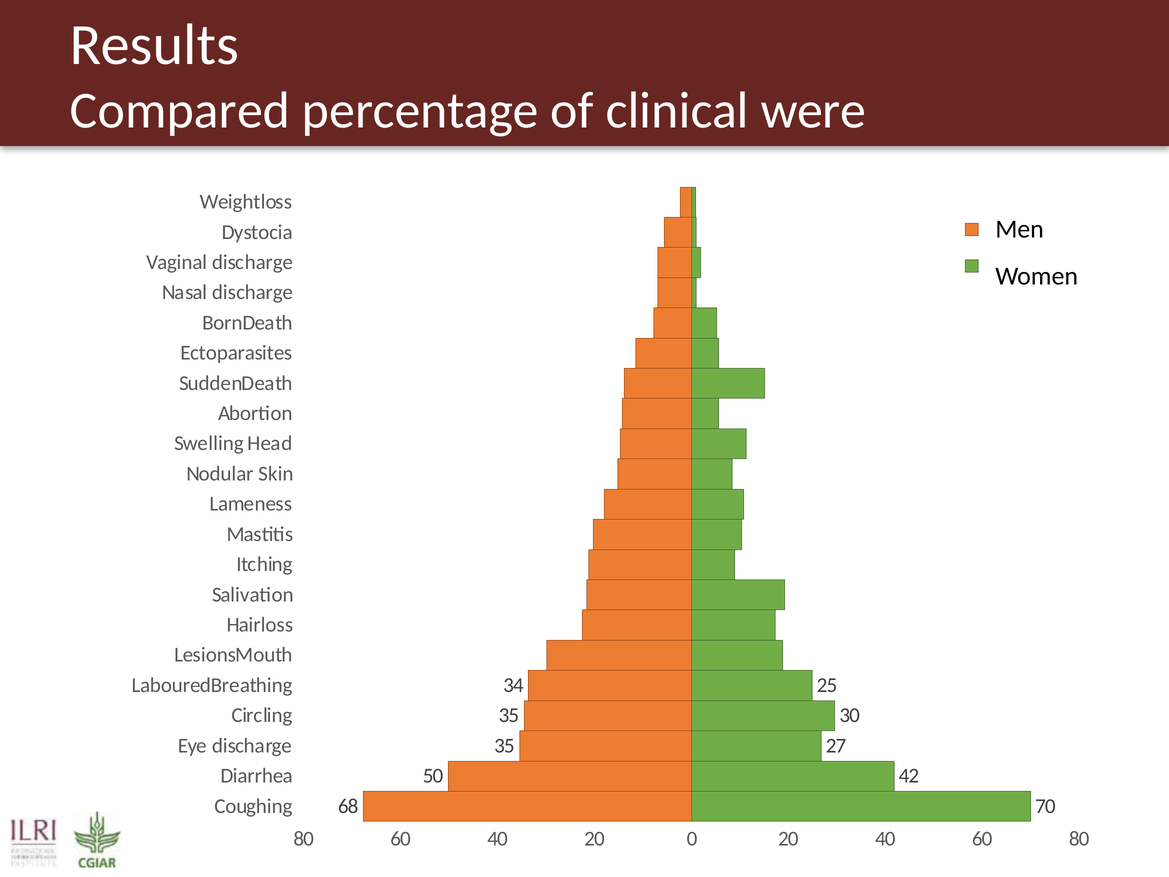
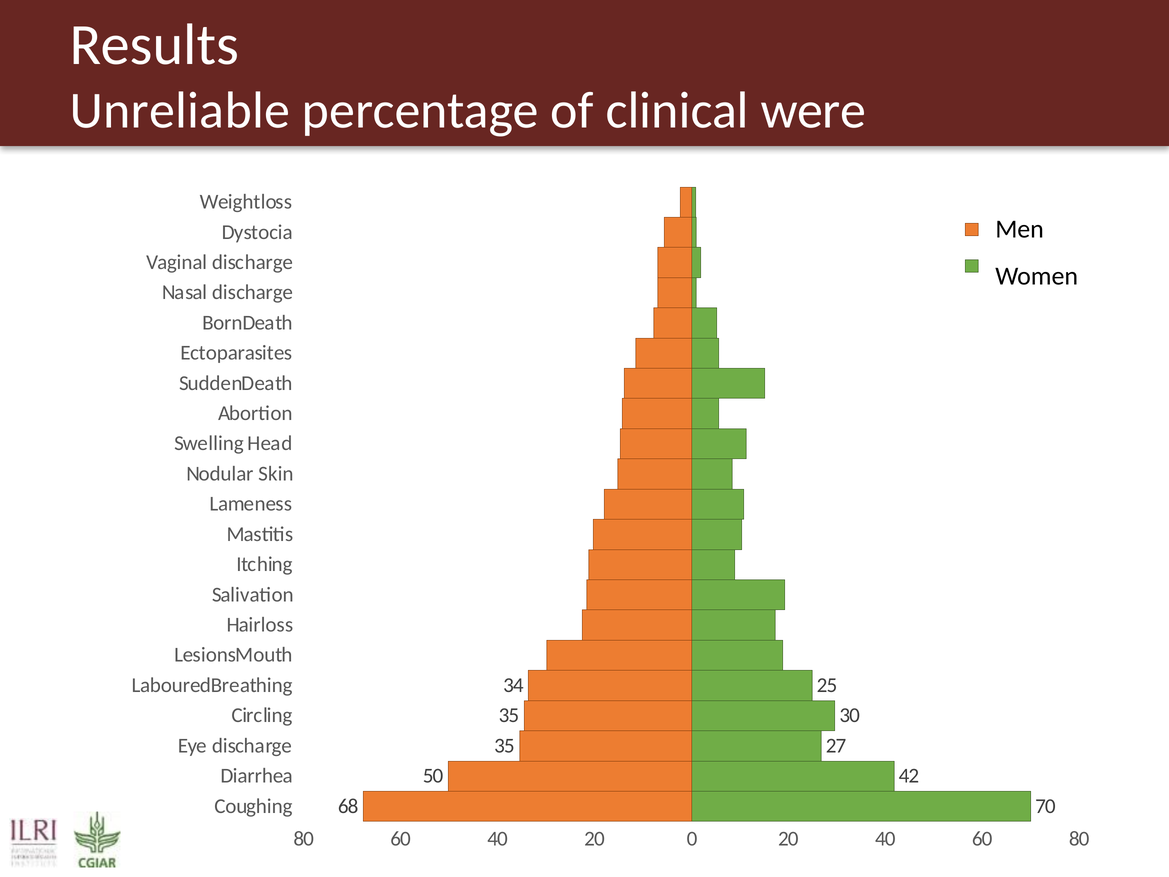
Compared: Compared -> Unreliable (180, 111)
